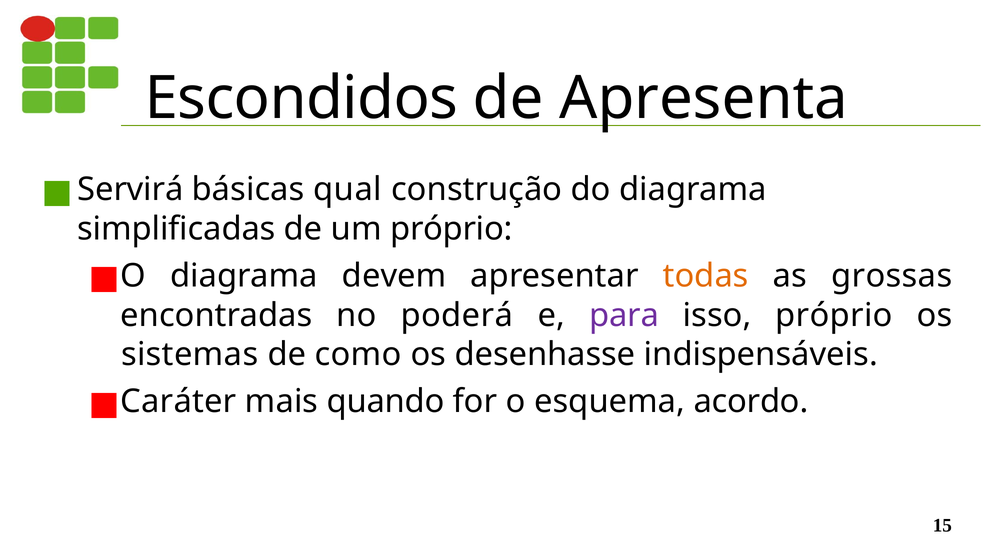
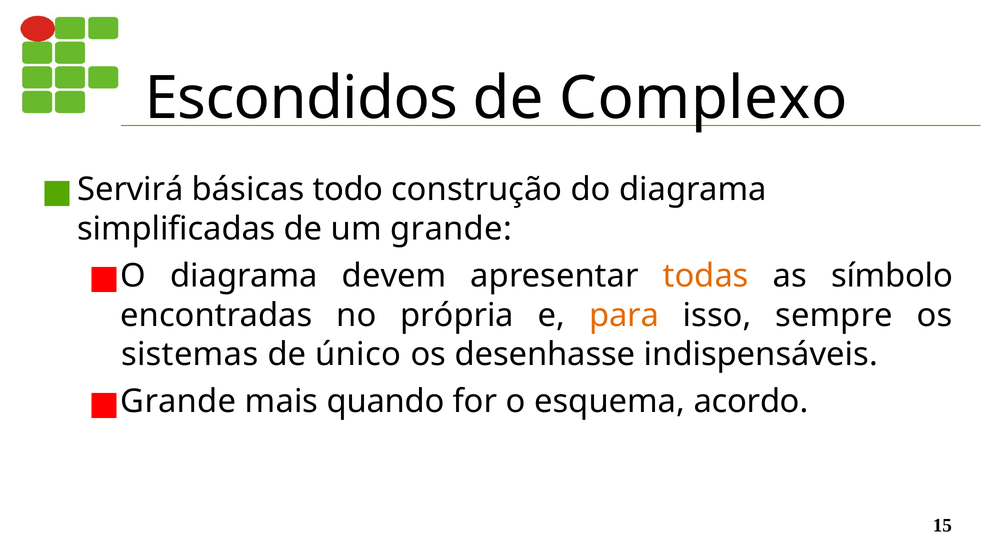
Apresenta: Apresenta -> Complexo (703, 98)
qual: qual -> todo (348, 190)
um próprio: próprio -> grande (451, 229)
grossas: grossas -> símbolo (892, 276)
poderá: poderá -> própria (457, 315)
para colour: purple -> orange (624, 315)
isso próprio: próprio -> sempre (834, 315)
como: como -> único (358, 355)
Caráter: Caráter -> Grande (178, 402)
